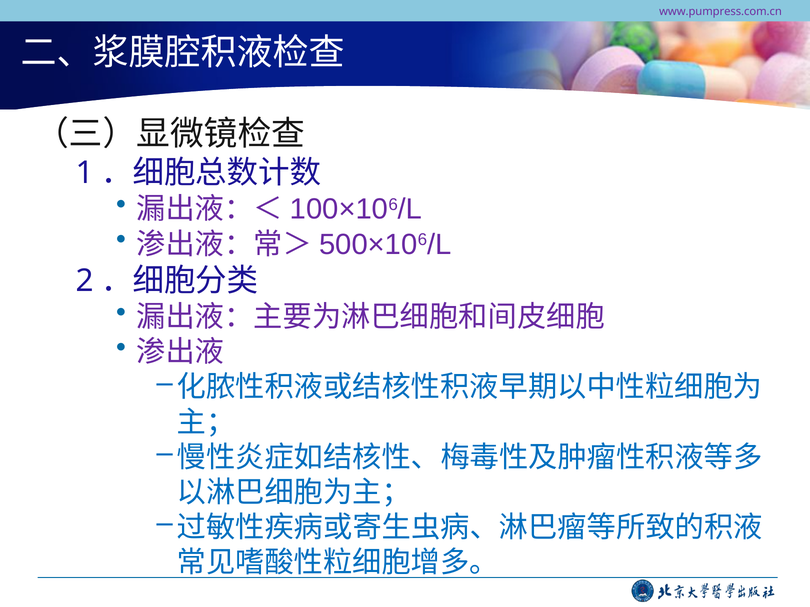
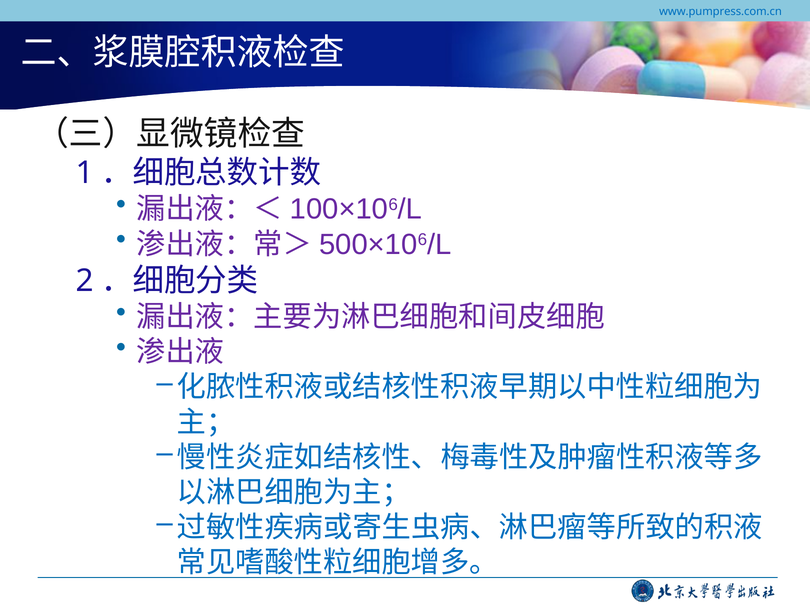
www.pumpress.com.cn colour: purple -> blue (721, 12)
